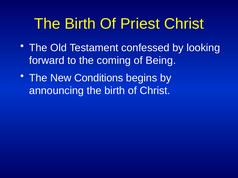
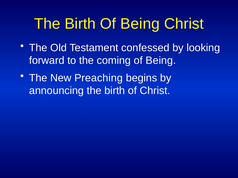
Birth Of Priest: Priest -> Being (140, 24)
Conditions: Conditions -> Preaching (99, 78)
